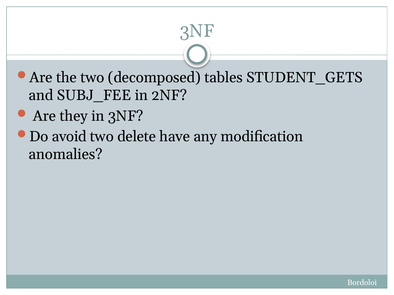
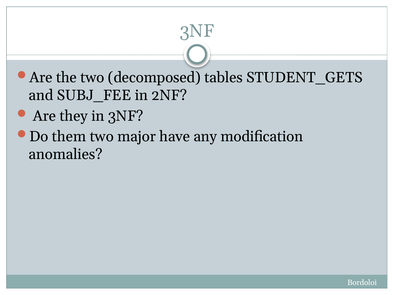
avoid: avoid -> them (69, 137)
delete: delete -> major (137, 137)
